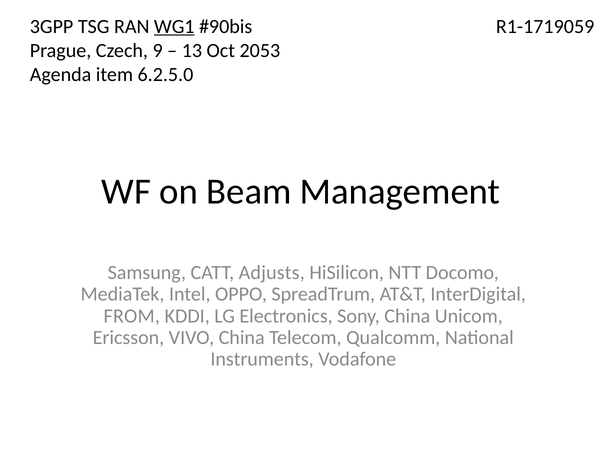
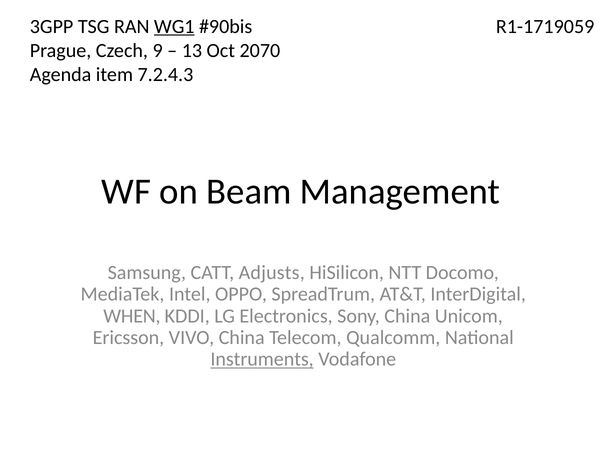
2053: 2053 -> 2070 (260, 51)
6.2.5.0: 6.2.5.0 -> 7.2.4.3 (165, 75)
FROM: FROM -> WHEN (132, 316)
Instruments underline: none -> present (262, 359)
